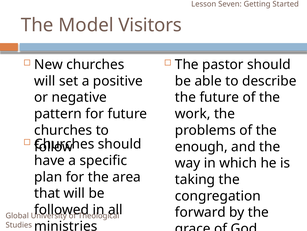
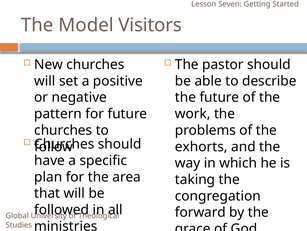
enough: enough -> exhorts (201, 146)
